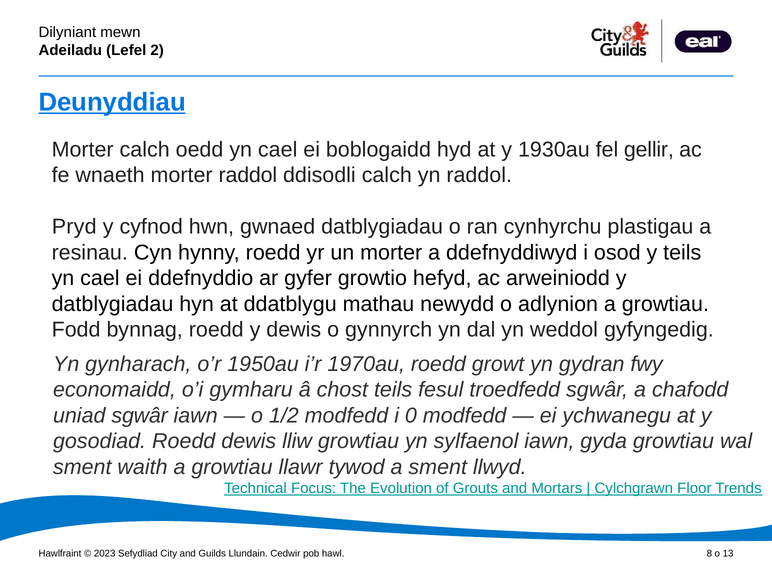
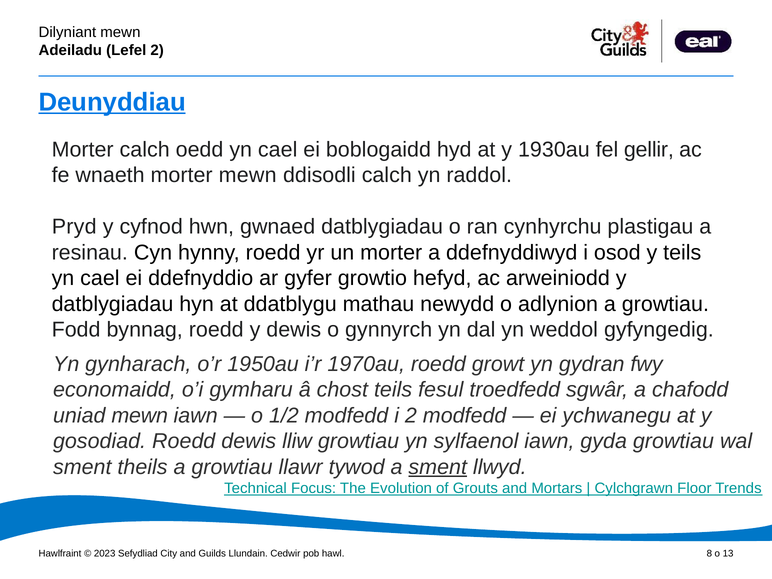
morter raddol: raddol -> mewn (248, 175)
uniad sgwâr: sgwâr -> mewn (140, 416)
i 0: 0 -> 2 (411, 416)
waith: waith -> theils (143, 467)
sment underline: none -> present (438, 467)
